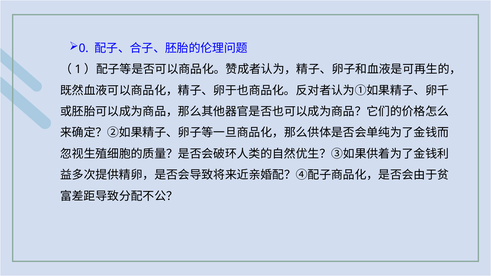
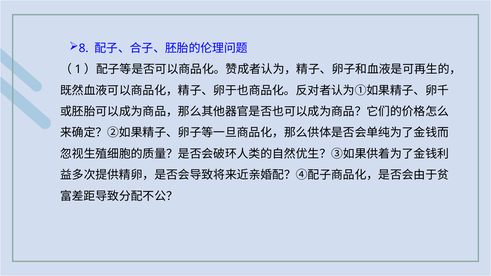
0: 0 -> 8 (84, 48)
